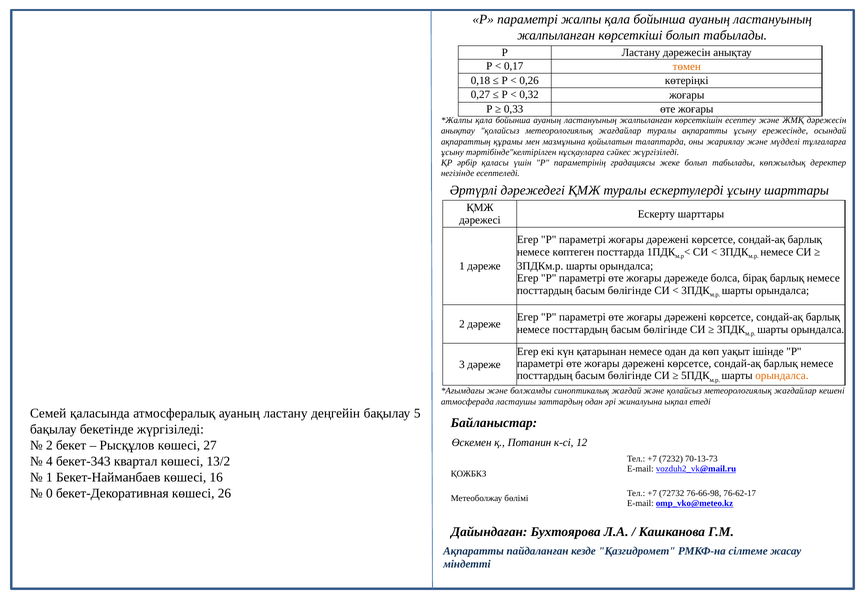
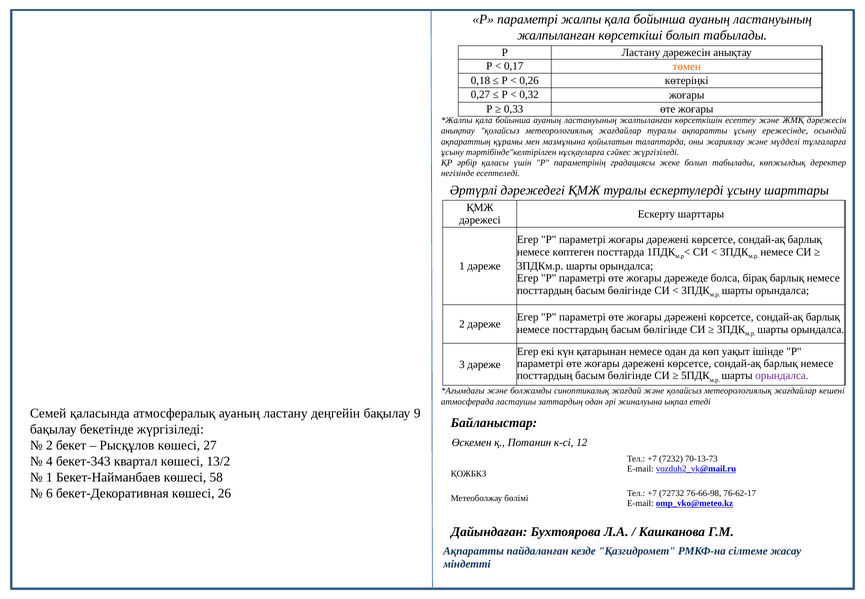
орындалса colour: orange -> purple (782, 376)
5: 5 -> 9 (417, 413)
16: 16 -> 58 (216, 477)
0: 0 -> 6 (49, 493)
